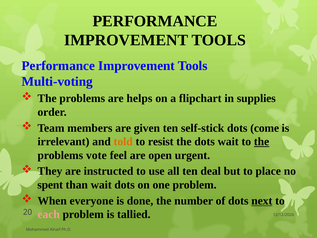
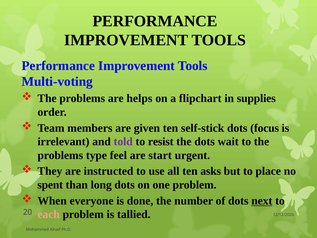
come: come -> focus (265, 128)
told colour: orange -> purple (123, 141)
the underline: present -> none (262, 141)
vote: vote -> type (96, 155)
open: open -> start (160, 155)
deal: deal -> asks (211, 171)
than wait: wait -> long (101, 185)
